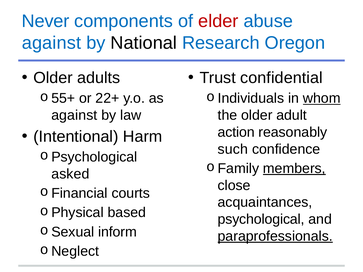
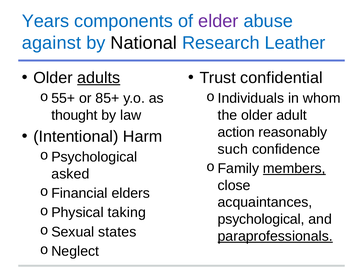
Never: Never -> Years (45, 21)
elder colour: red -> purple (218, 21)
Oregon: Oregon -> Leather (295, 43)
adults underline: none -> present (99, 78)
22+: 22+ -> 85+ (107, 98)
whom underline: present -> none (322, 98)
against: against -> thought (74, 115)
courts: courts -> elders (131, 193)
based: based -> taking (127, 213)
inform: inform -> states (117, 232)
